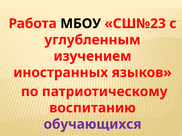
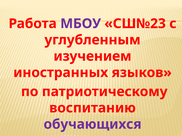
МБОУ colour: black -> purple (81, 24)
